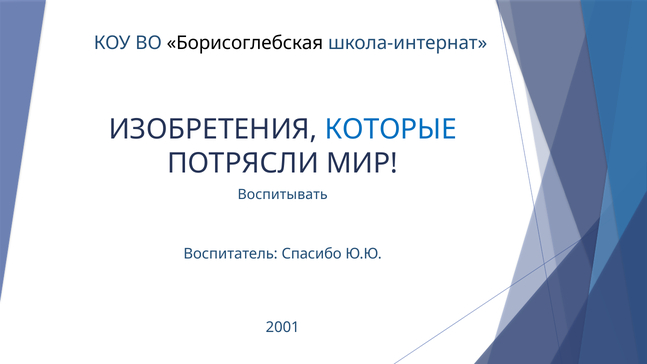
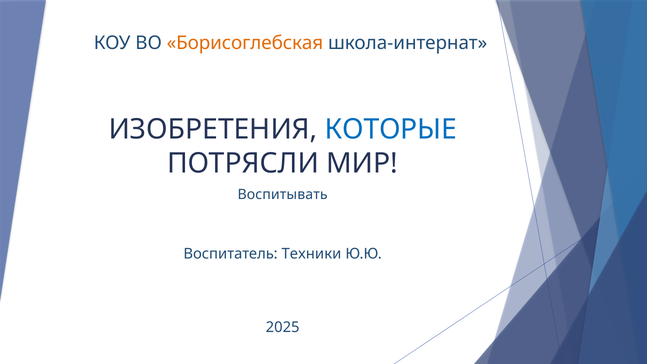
Борисоглебская colour: black -> orange (245, 43)
Спасибо: Спасибо -> Техники (311, 254)
2001: 2001 -> 2025 (283, 327)
